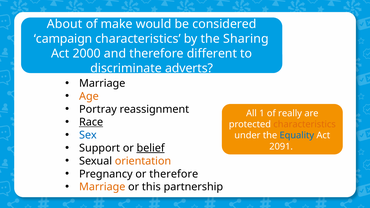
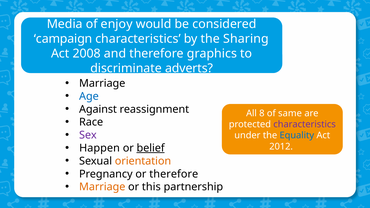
About: About -> Media (65, 24)
make: make -> enjoy (117, 24)
2000: 2000 -> 2008 (87, 54)
different: different -> graphics (212, 54)
Age colour: orange -> blue (89, 96)
Portray: Portray -> Against (98, 109)
1: 1 -> 8 (262, 113)
really: really -> same (290, 113)
Race underline: present -> none (91, 122)
characteristics colour: orange -> purple (305, 124)
Sex colour: blue -> purple (88, 135)
Support: Support -> Happen (100, 148)
2091: 2091 -> 2012 (281, 147)
